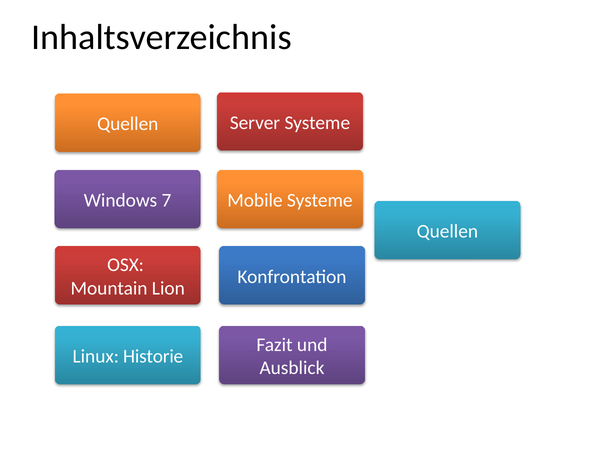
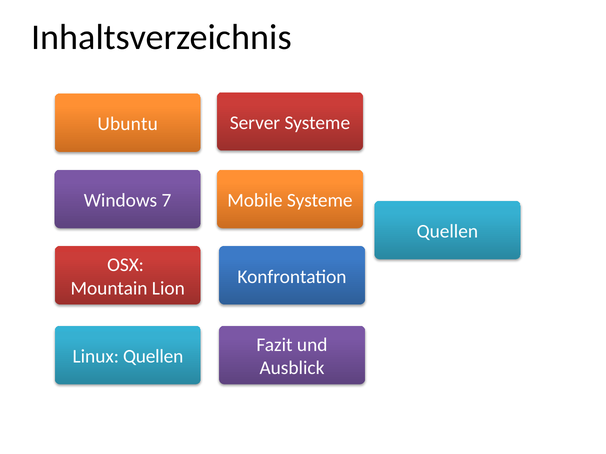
Quellen: Quellen -> Ubuntu (128, 124)
Linux Historie: Historie -> Quellen (153, 357)
